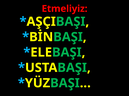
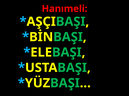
Etmeliyiz: Etmeliyiz -> Hanımeli (65, 9)
